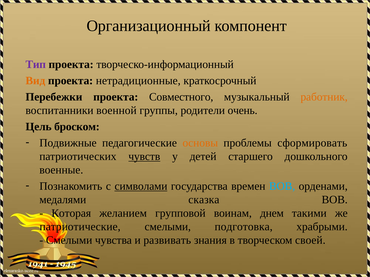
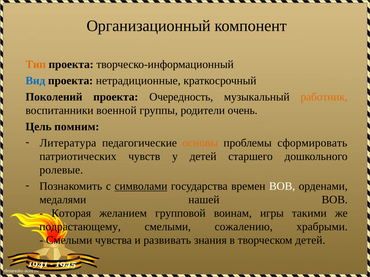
Тип colour: purple -> orange (36, 65)
Вид colour: orange -> blue (35, 81)
Перебежки: Перебежки -> Поколений (54, 97)
Совместного: Совместного -> Очередность (181, 97)
броском: броском -> помним (77, 127)
Подвижные: Подвижные -> Литература (68, 143)
чувств underline: present -> none (144, 157)
военные: военные -> ролевые (61, 170)
ВОВ colour: light blue -> white (282, 186)
сказка: сказка -> нашей (204, 200)
днем: днем -> игры (272, 214)
патриотические: патриотические -> подрастающему (80, 227)
подготовка: подготовка -> сожалению (244, 227)
творческом своей: своей -> детей (310, 241)
